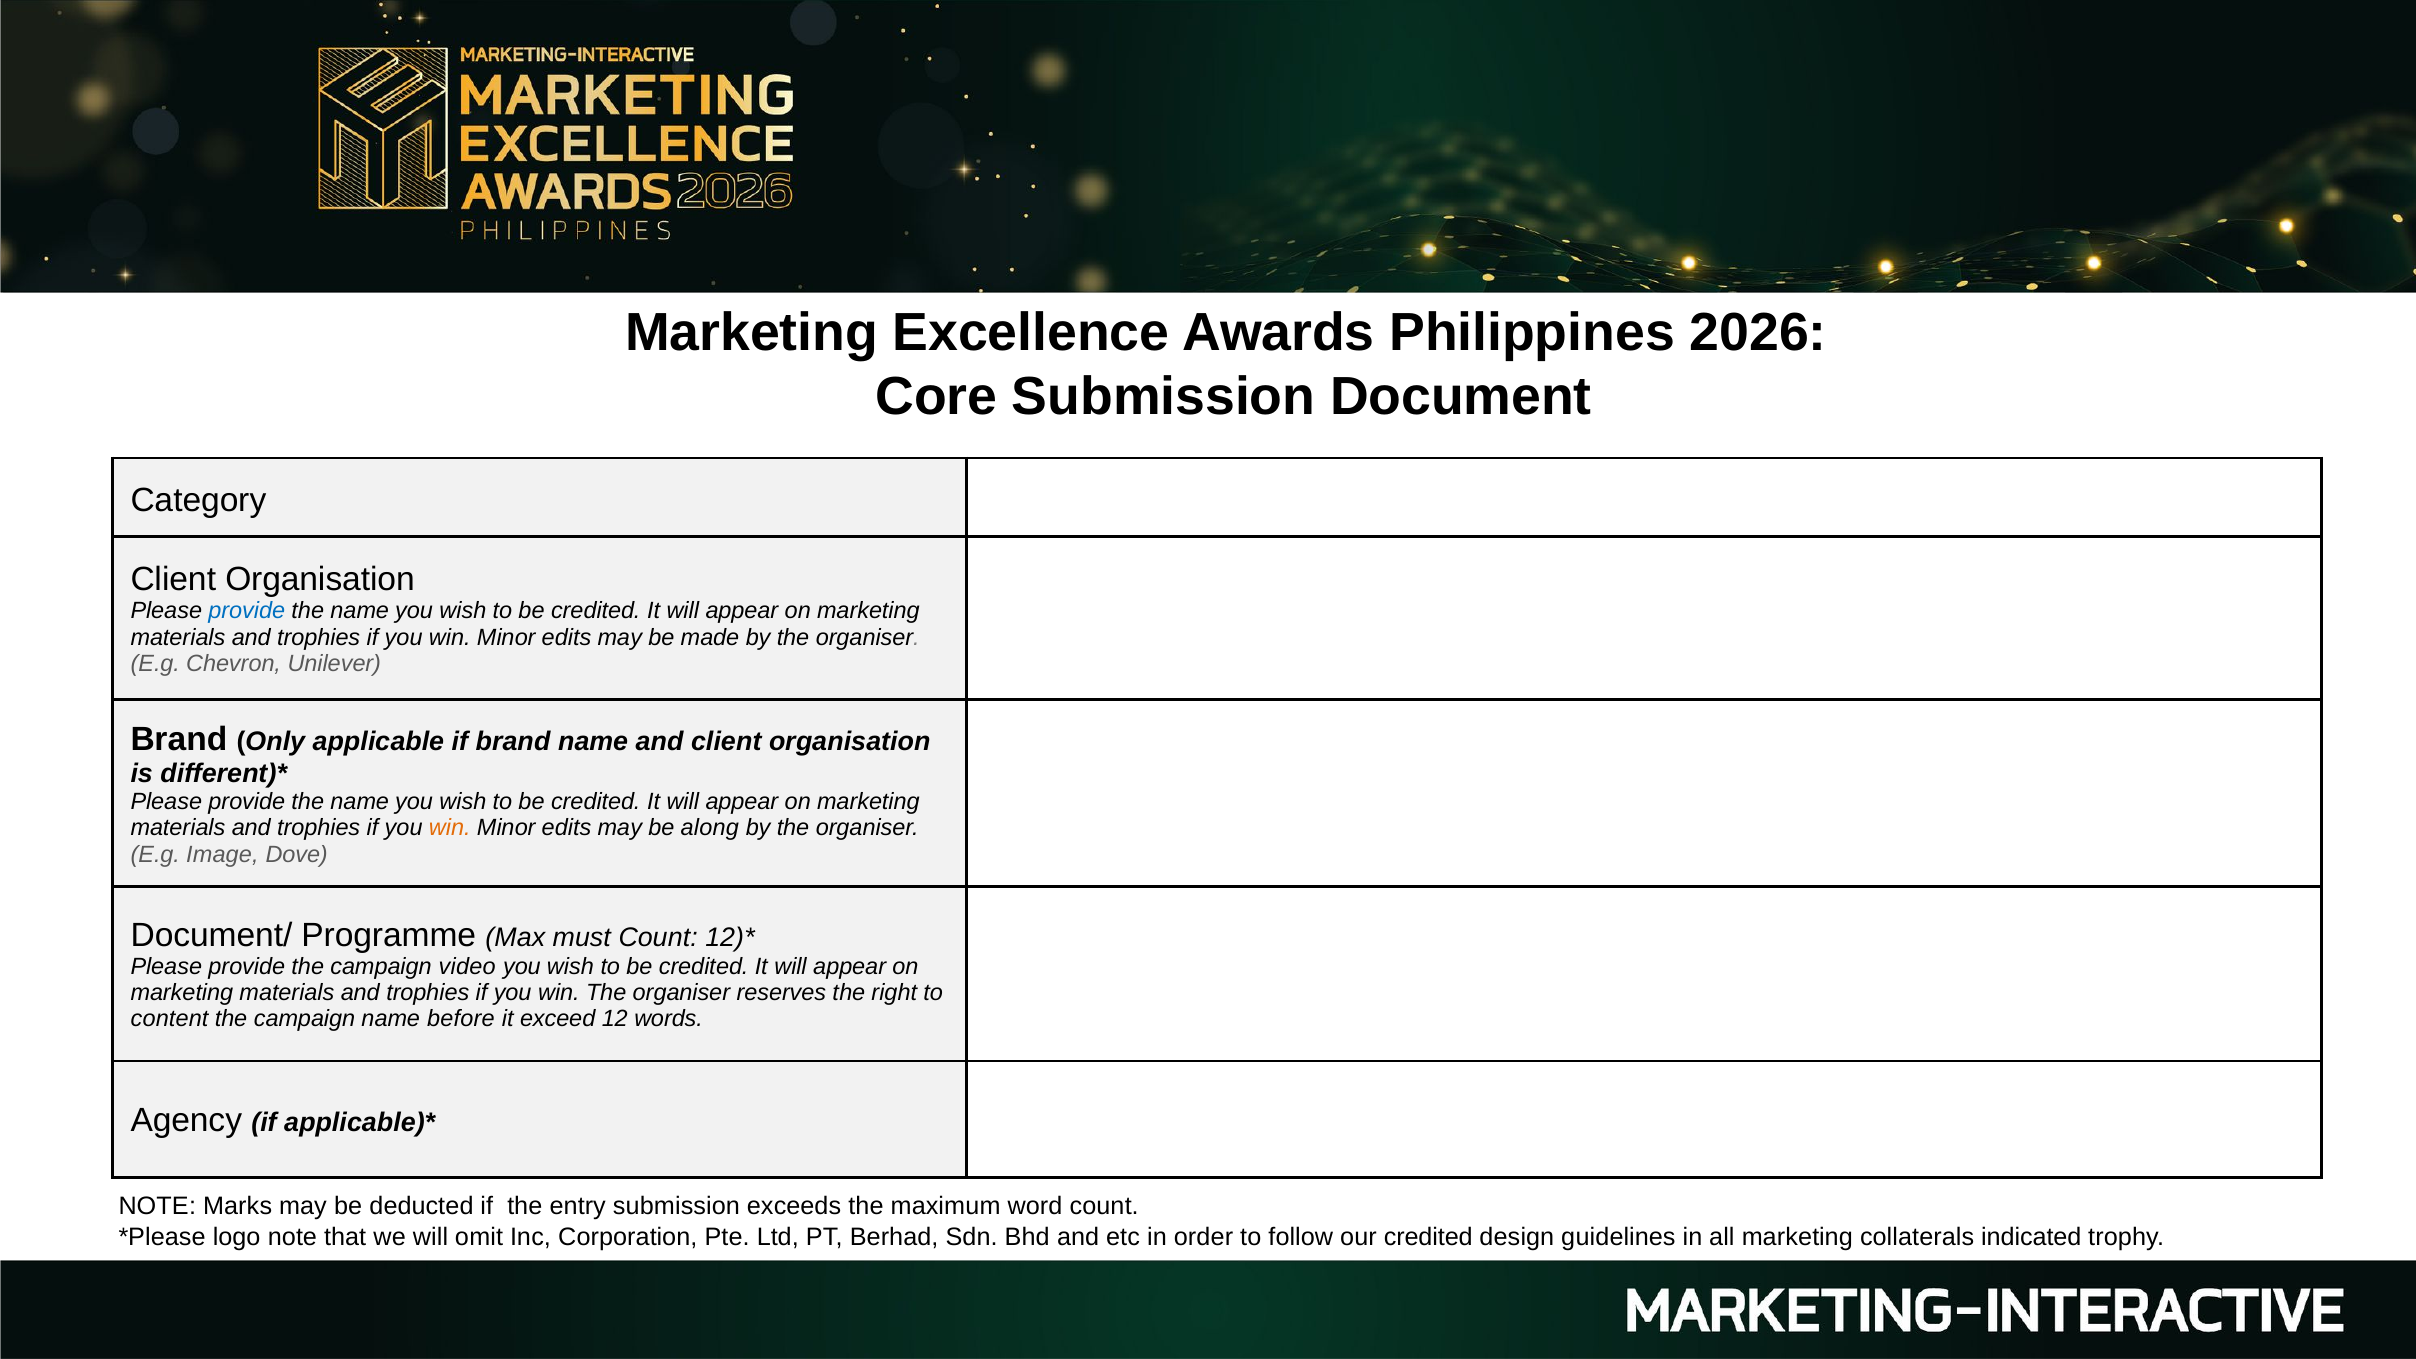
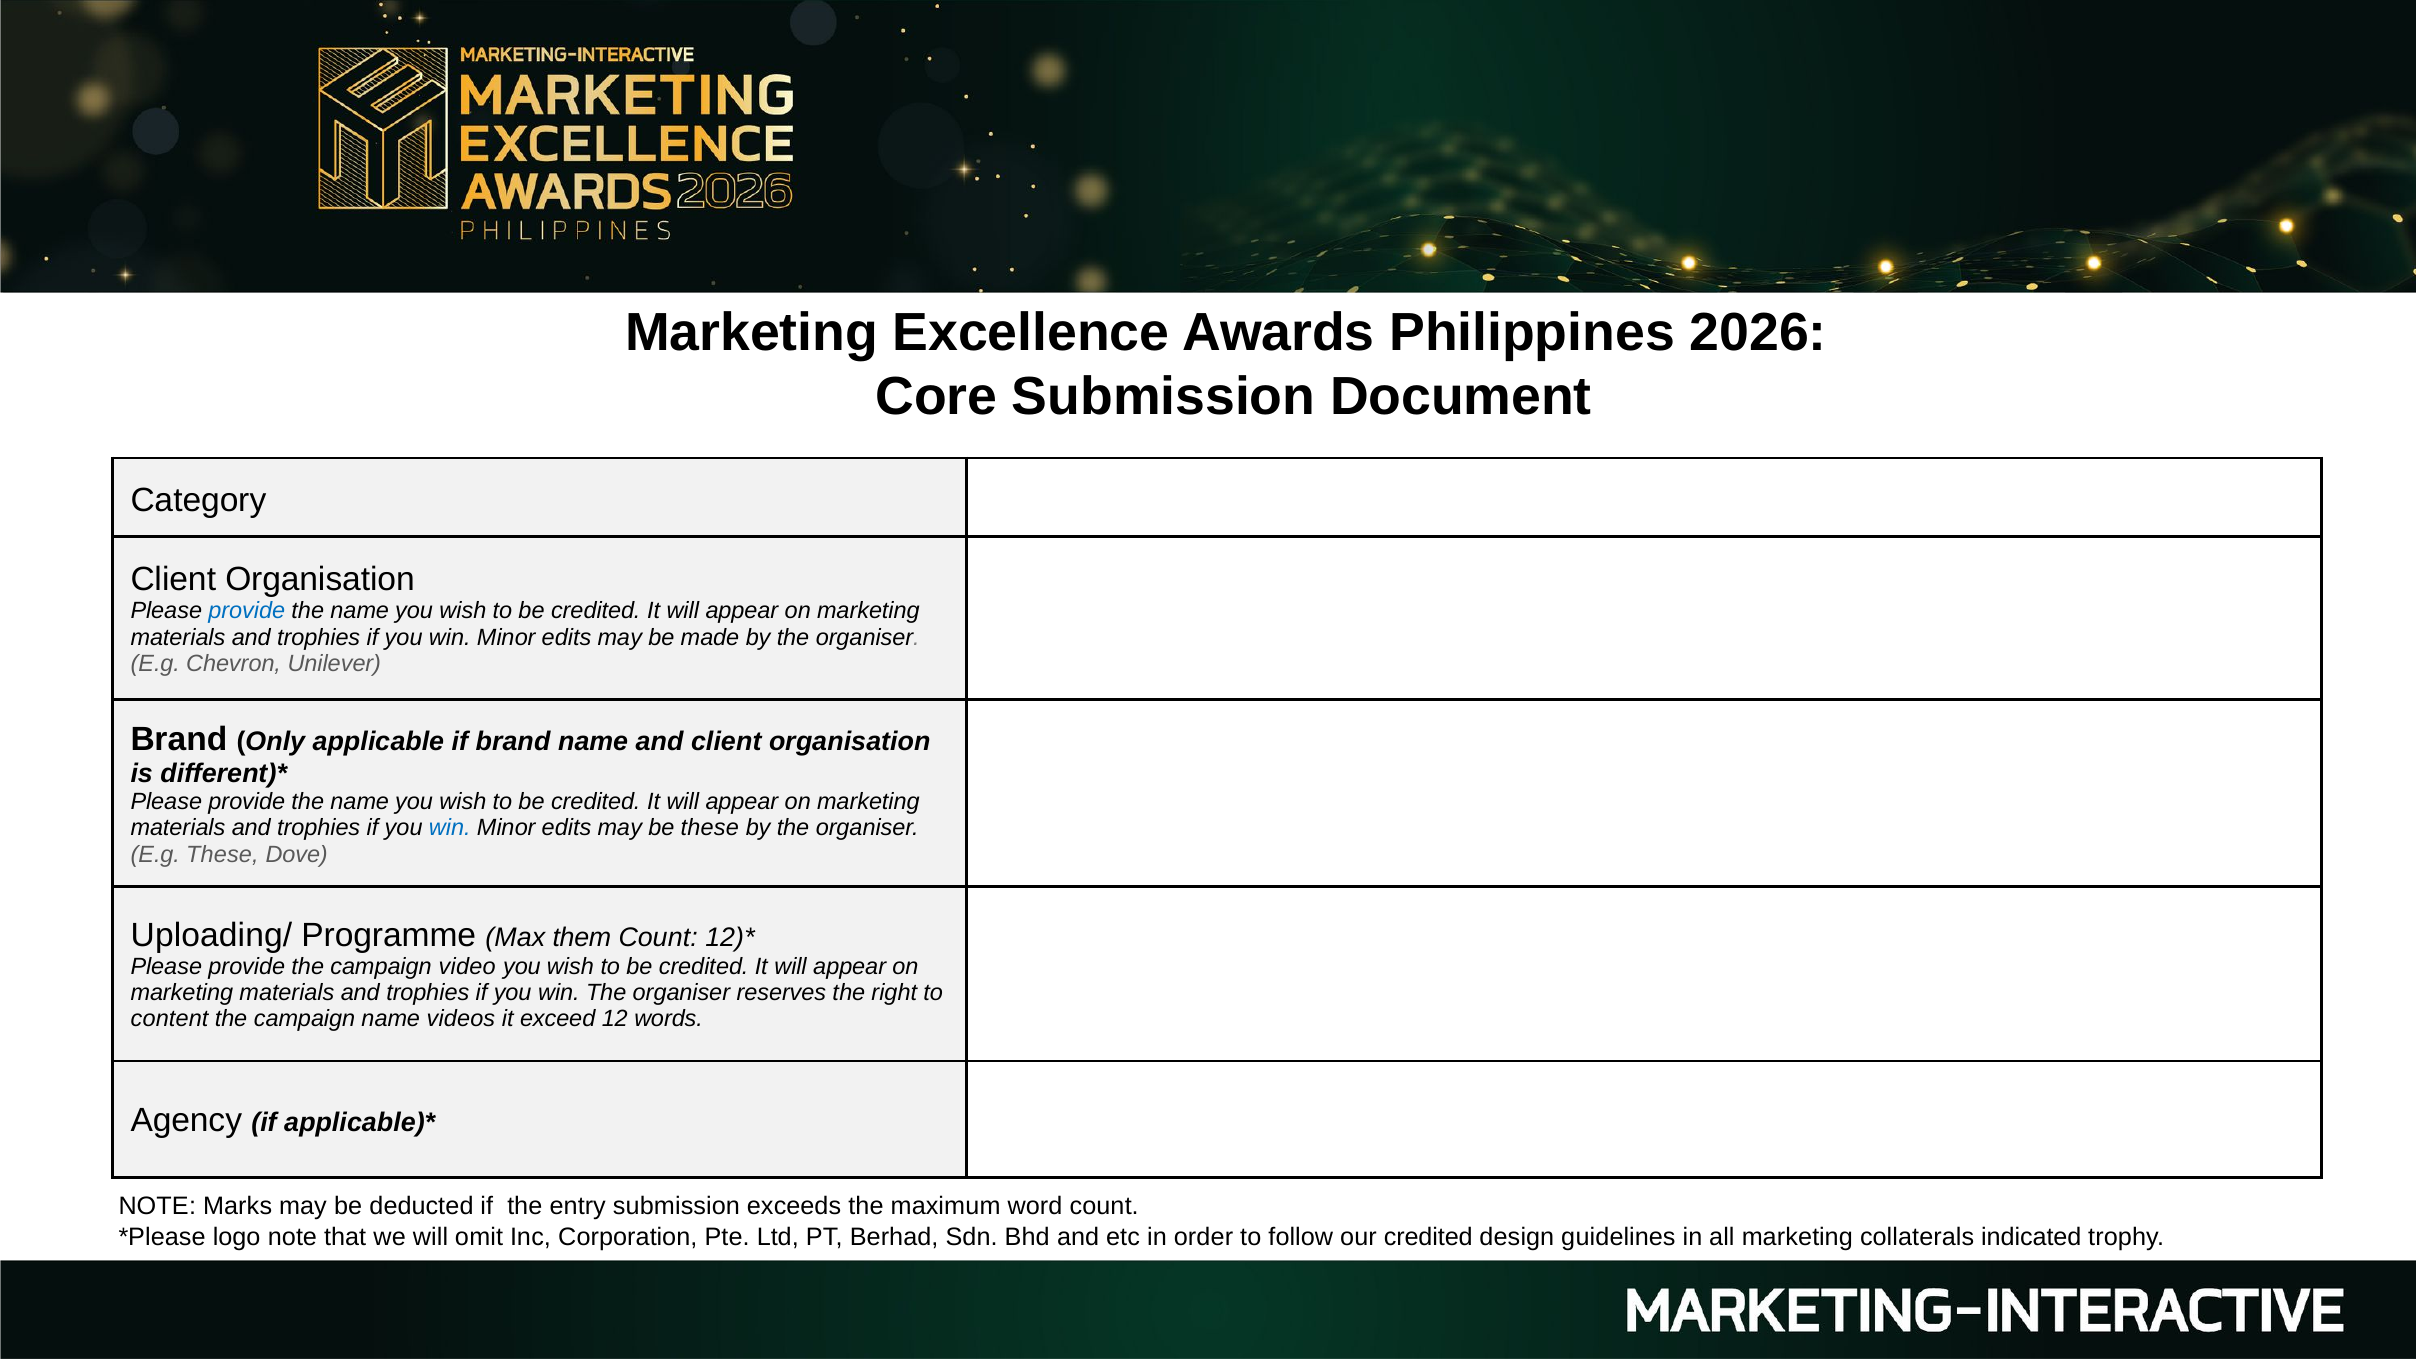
win colour: orange -> blue (450, 828)
be along: along -> these (710, 828)
E.g Image: Image -> These (222, 854)
Document/: Document/ -> Uploading/ (211, 935)
must: must -> them (582, 937)
before: before -> videos (461, 1019)
